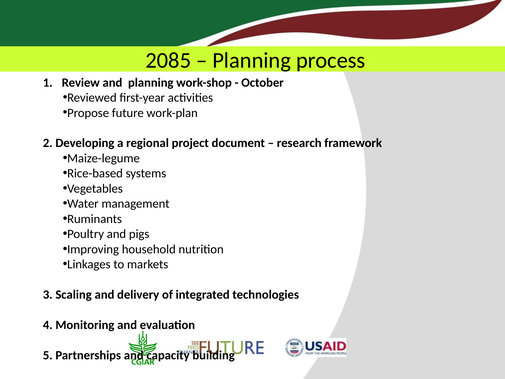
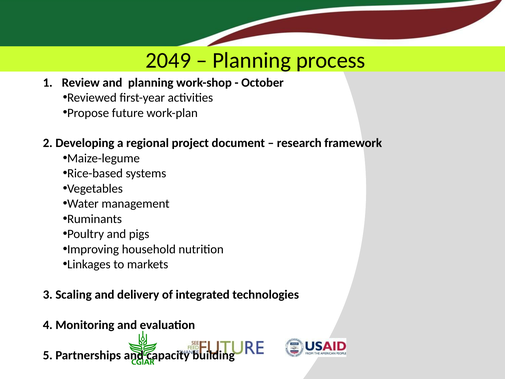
2085: 2085 -> 2049 (168, 60)
